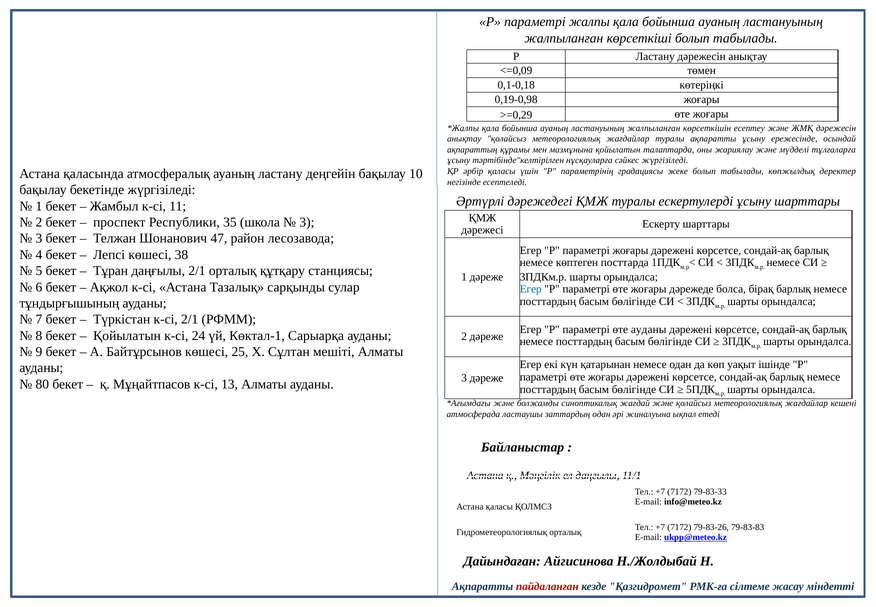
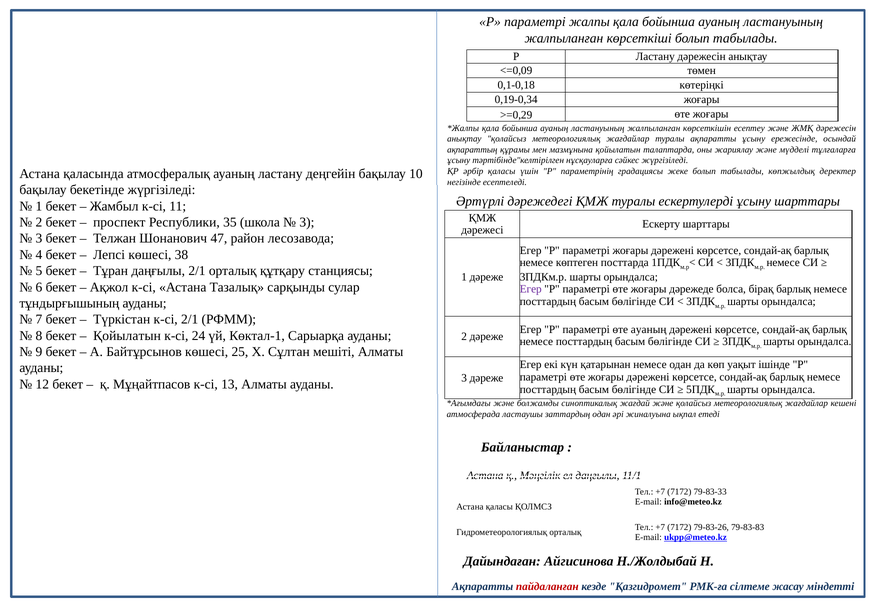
0,19-0,98: 0,19-0,98 -> 0,19-0,34 (516, 99)
Егер colour: blue -> purple (531, 289)
өте ауданы: ауданы -> ауаның (649, 329)
80: 80 -> 12 (42, 384)
